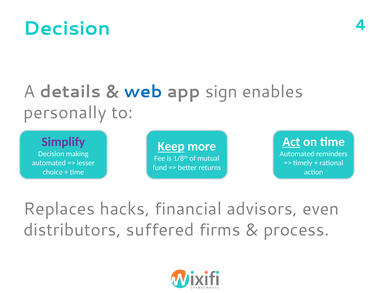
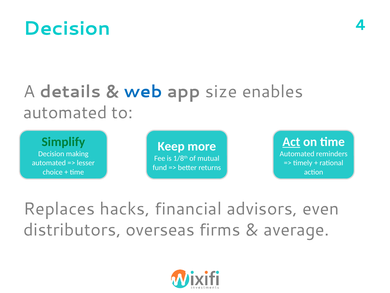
sign: sign -> size (221, 92)
personally: personally -> automated (65, 112)
Simplify colour: purple -> green (63, 142)
Keep underline: present -> none (171, 146)
suffered: suffered -> overseas (160, 229)
process: process -> average (296, 229)
